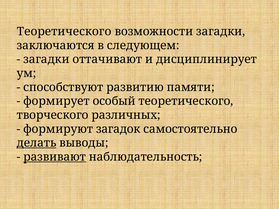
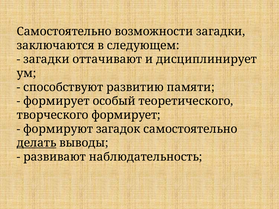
Теоретического: Теоретического -> Самостоятельно (64, 32)
творческого различных: различных -> формирует (126, 115)
развивают underline: present -> none (55, 157)
